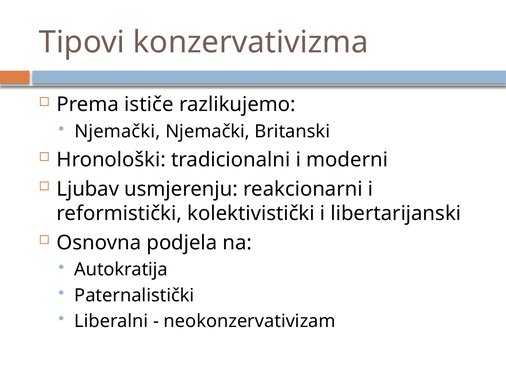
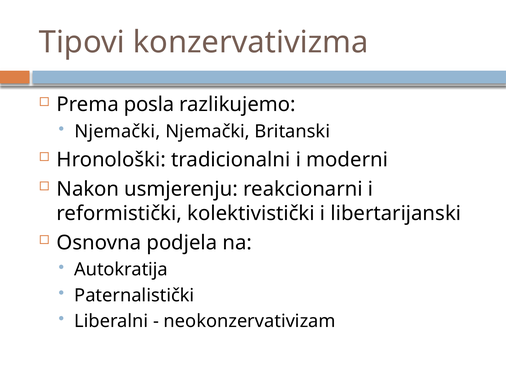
ističe: ističe -> posla (149, 105)
Ljubav: Ljubav -> Nakon (88, 189)
